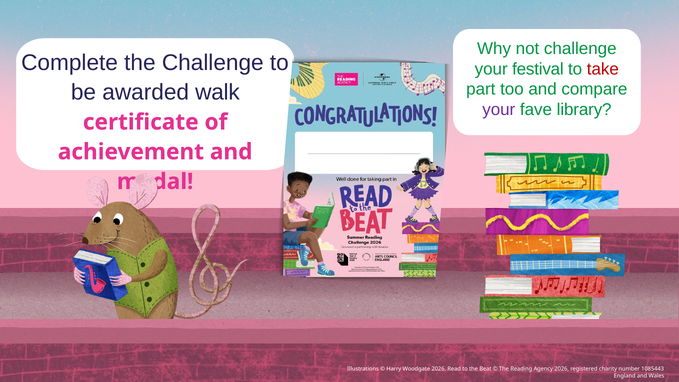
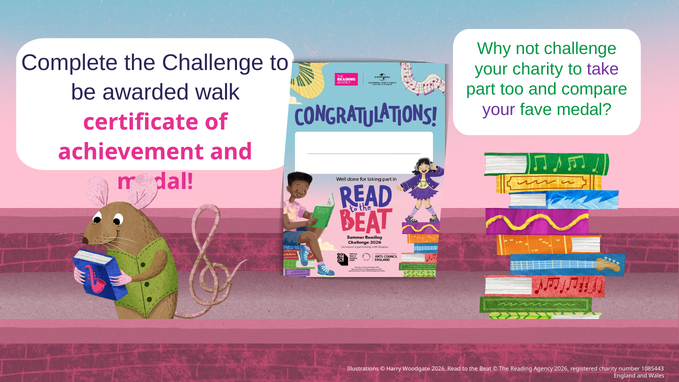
your festival: festival -> charity (538, 69)
take colour: red -> purple (603, 69)
fave library: library -> medal (584, 110)
